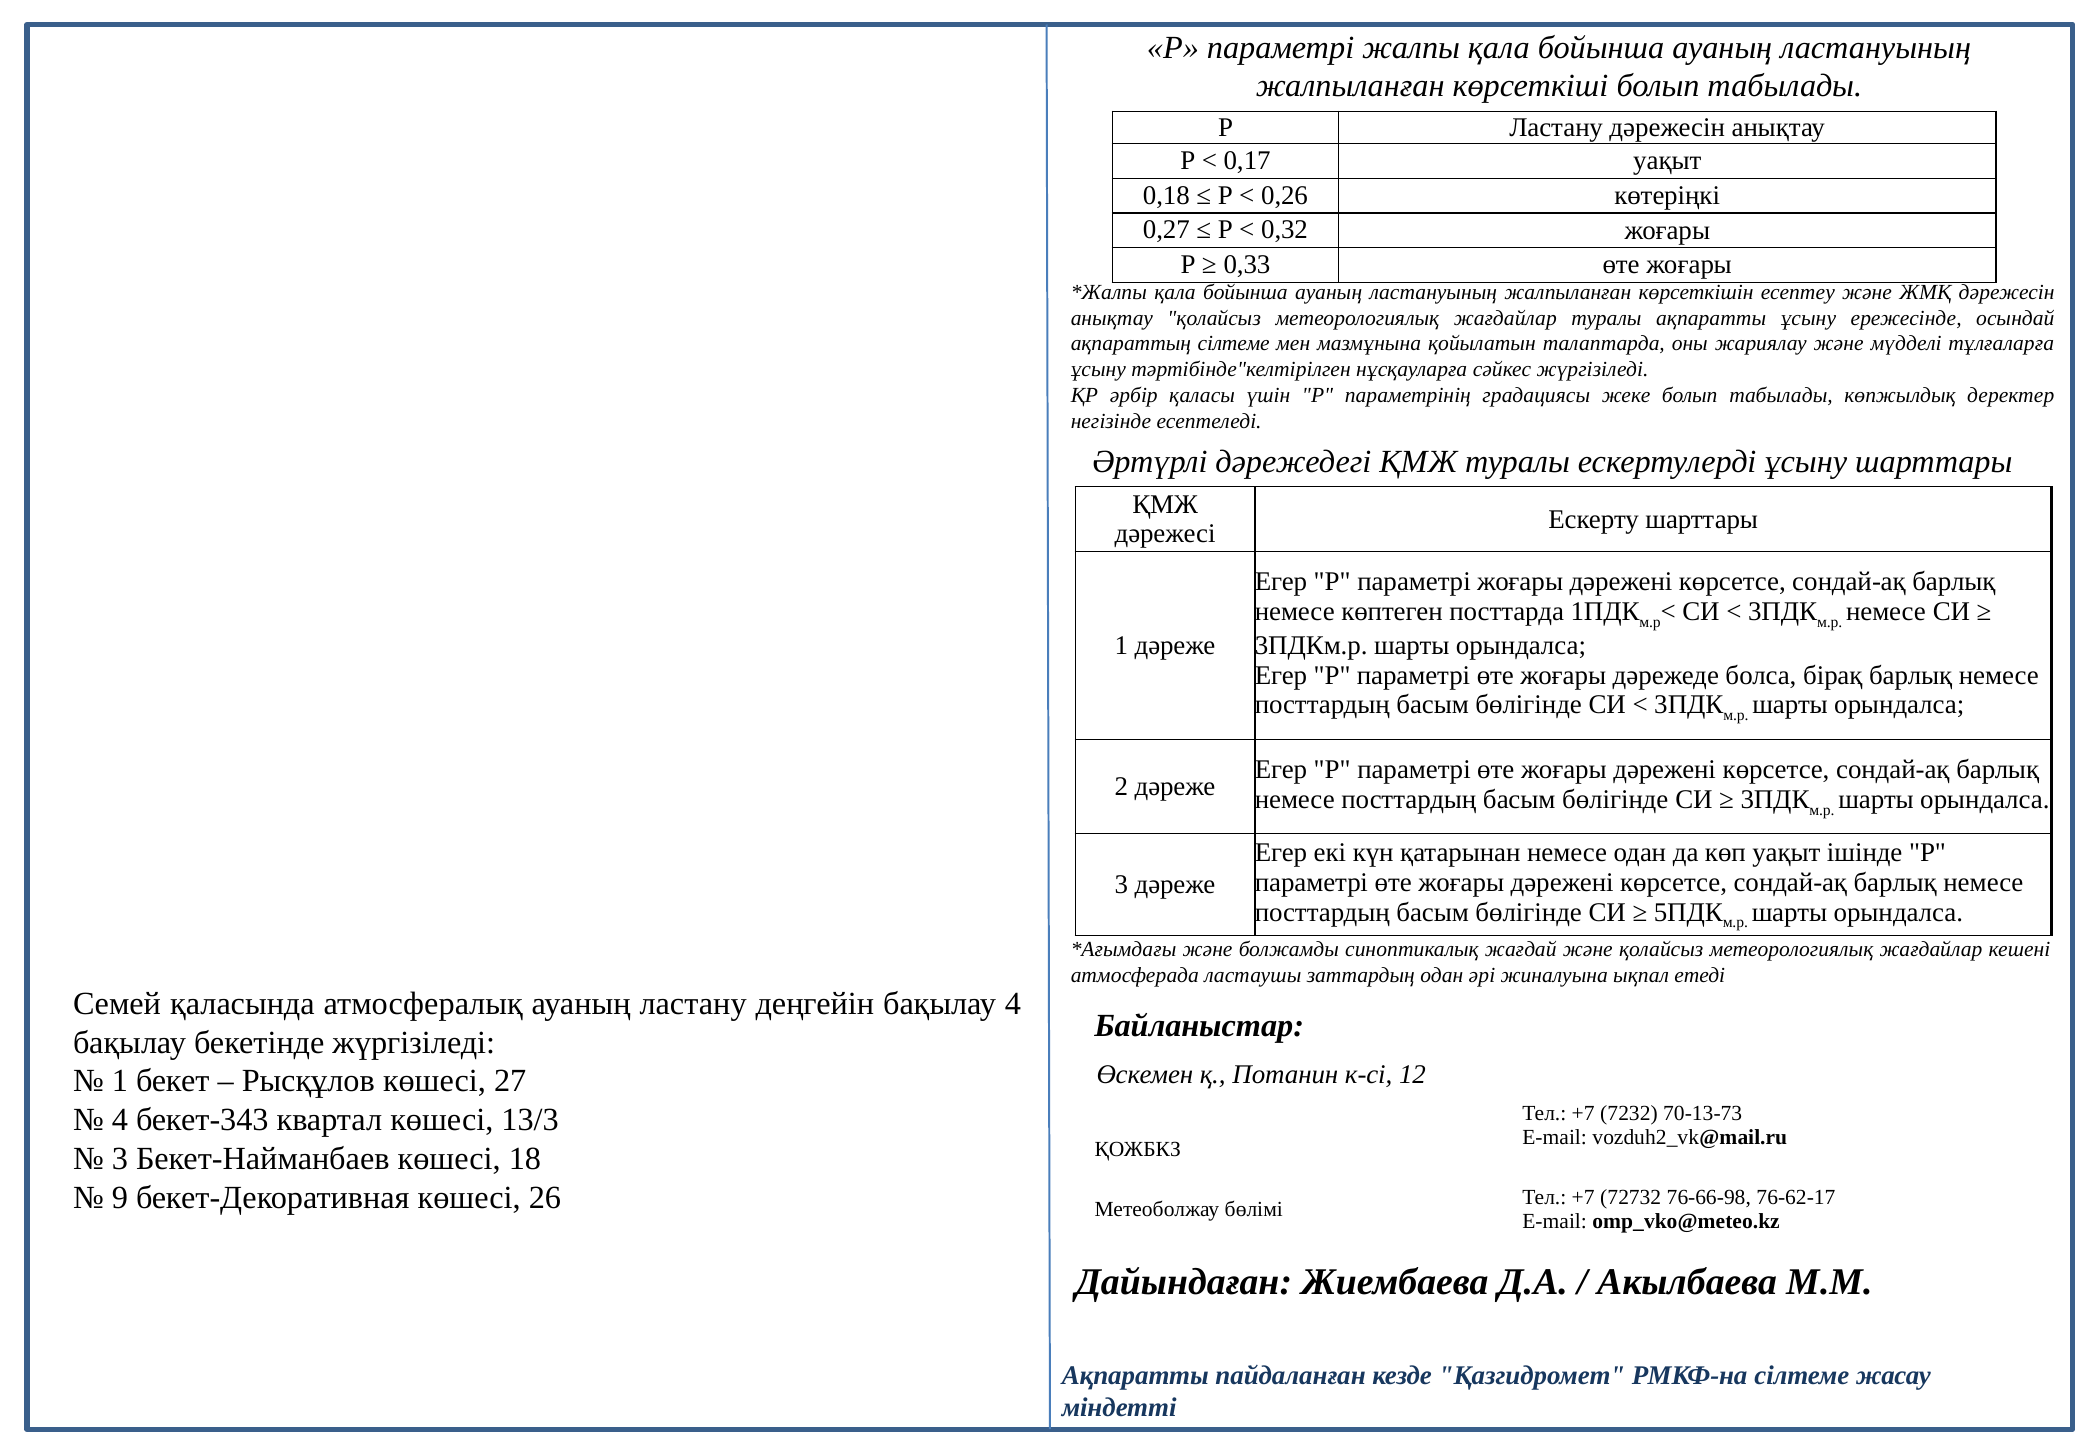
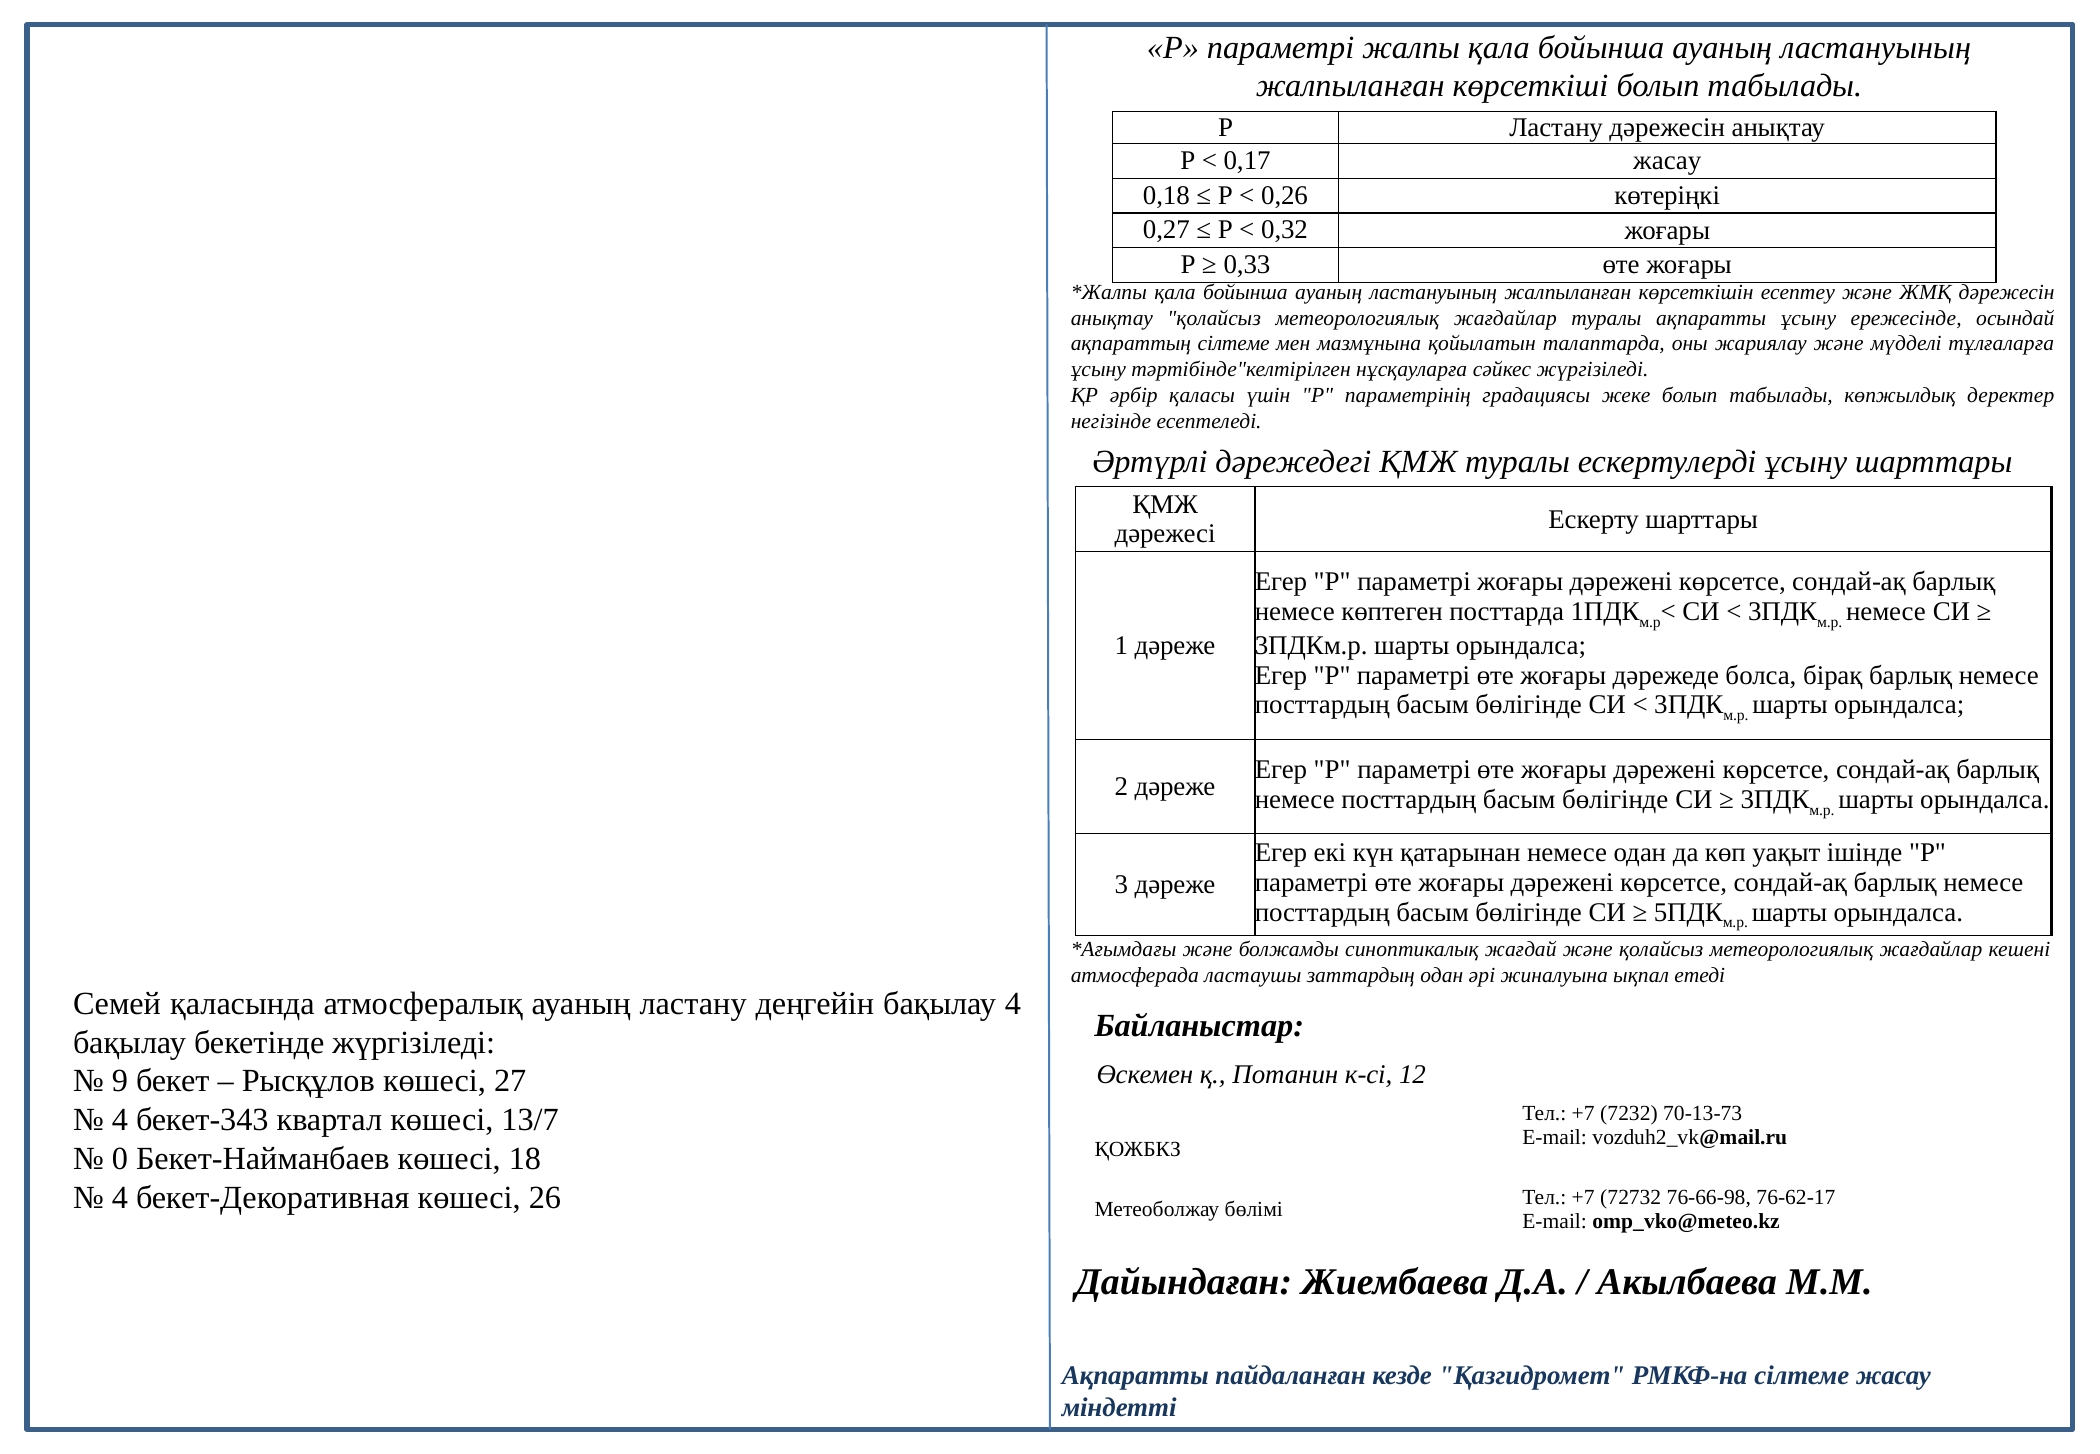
0,17 уақыт: уақыт -> жасау (1667, 161)
1: 1 -> 9 (120, 1081)
13/3: 13/3 -> 13/7 (530, 1120)
3: 3 -> 0 (120, 1159)
9: 9 -> 4 (120, 1197)
